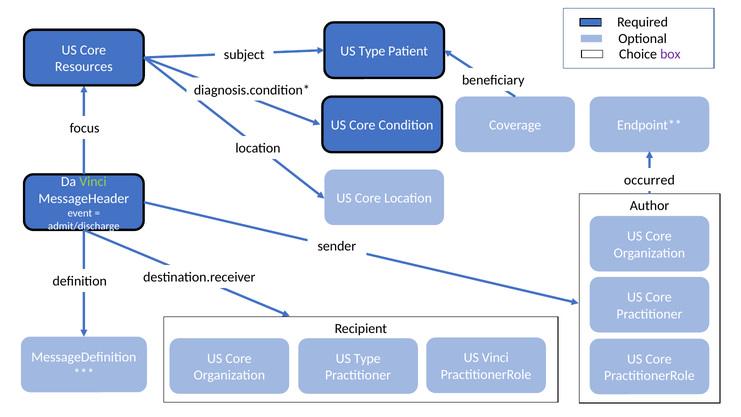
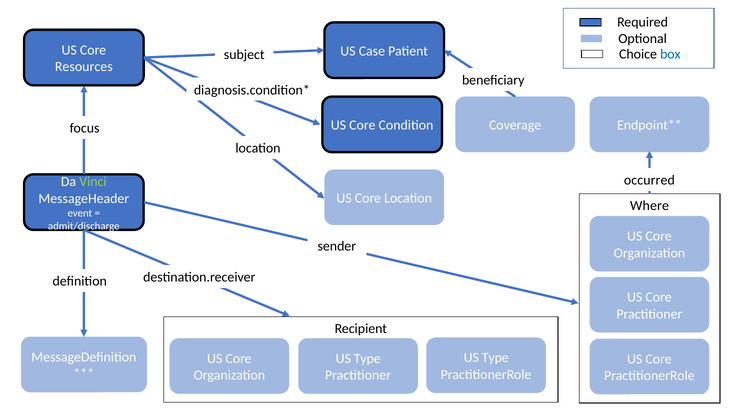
Type: Type -> Case (372, 51)
box colour: purple -> blue (670, 54)
Author: Author -> Where (650, 206)
Vinci: Vinci -> Type (495, 358)
